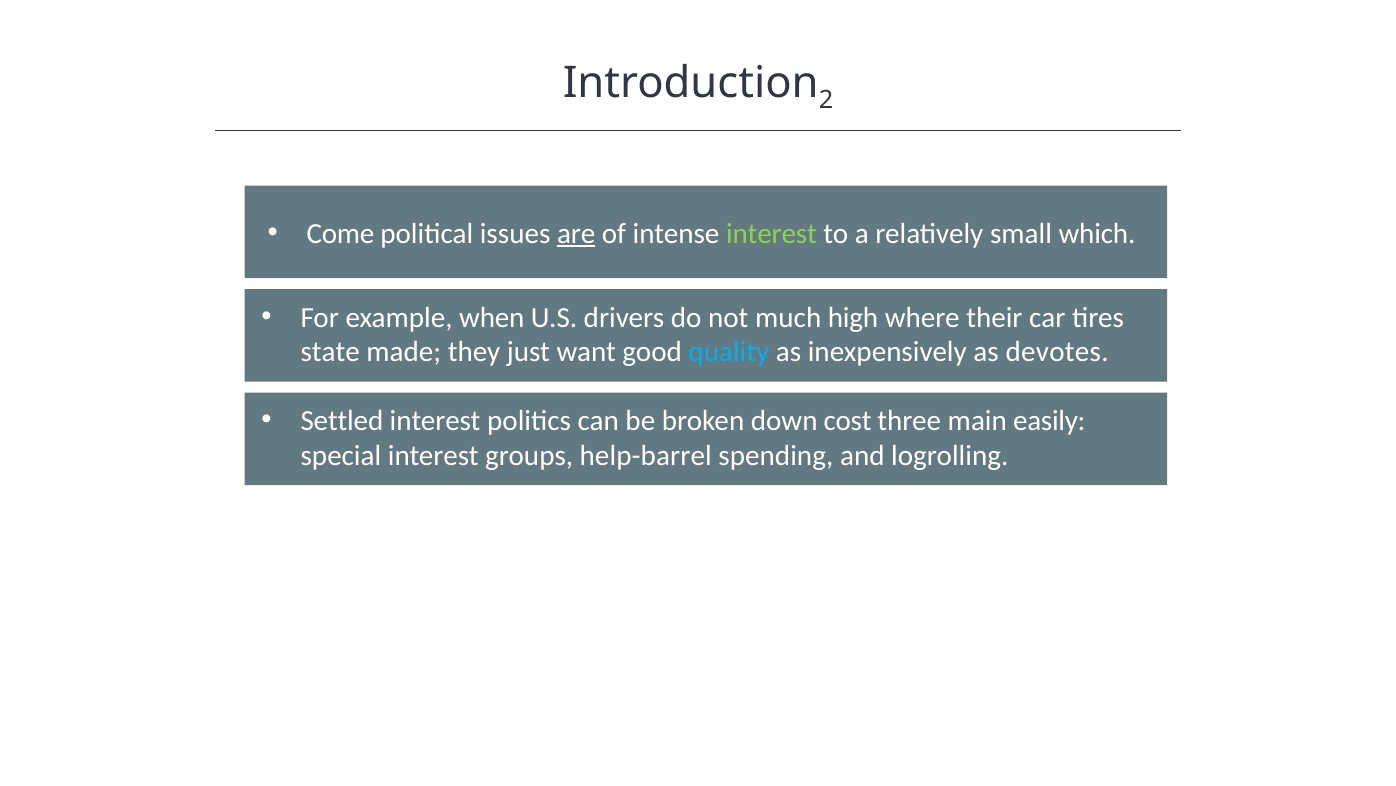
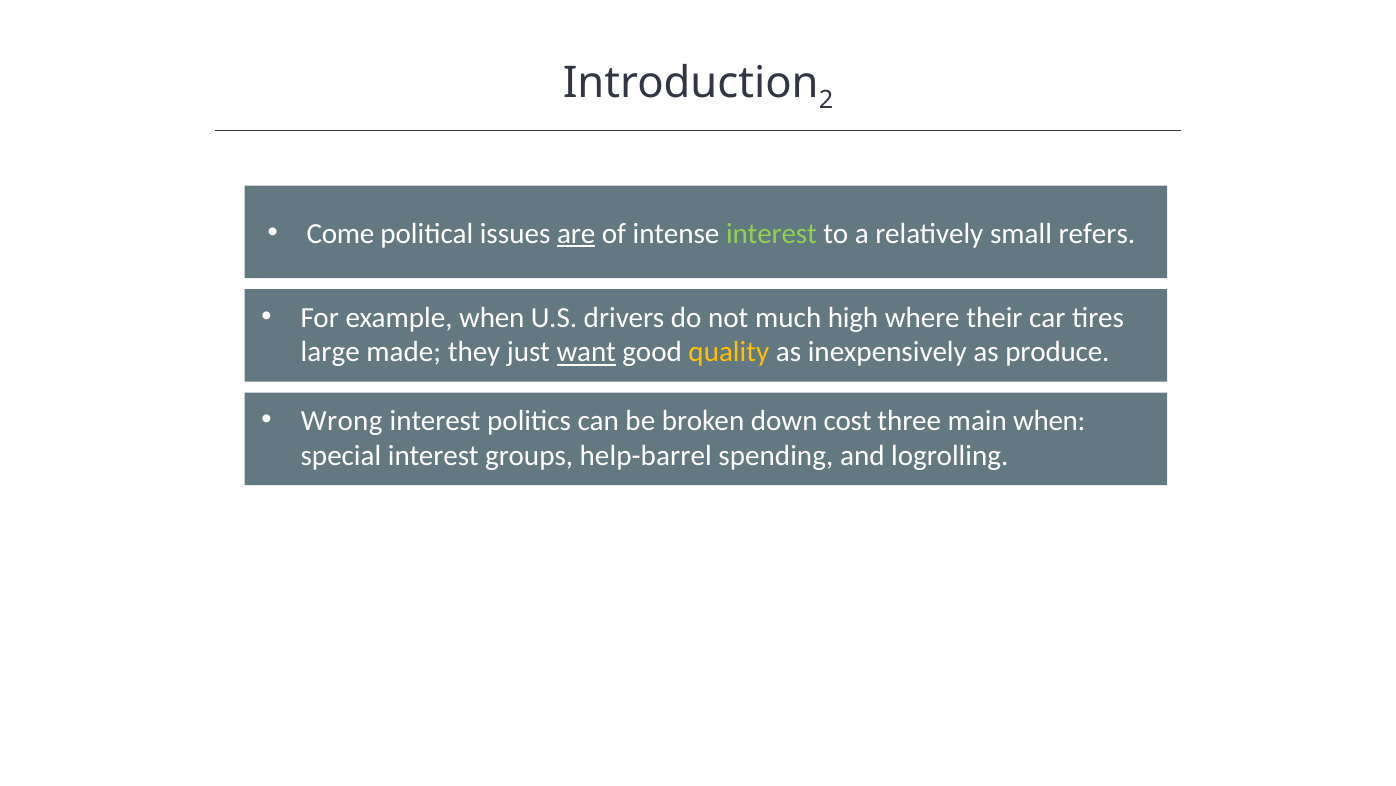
which: which -> refers (1097, 233)
state: state -> large (330, 352)
want underline: none -> present (586, 352)
quality colour: light blue -> yellow (729, 352)
devotes: devotes -> produce (1057, 352)
Settled: Settled -> Wrong (342, 420)
main easily: easily -> when (1049, 420)
